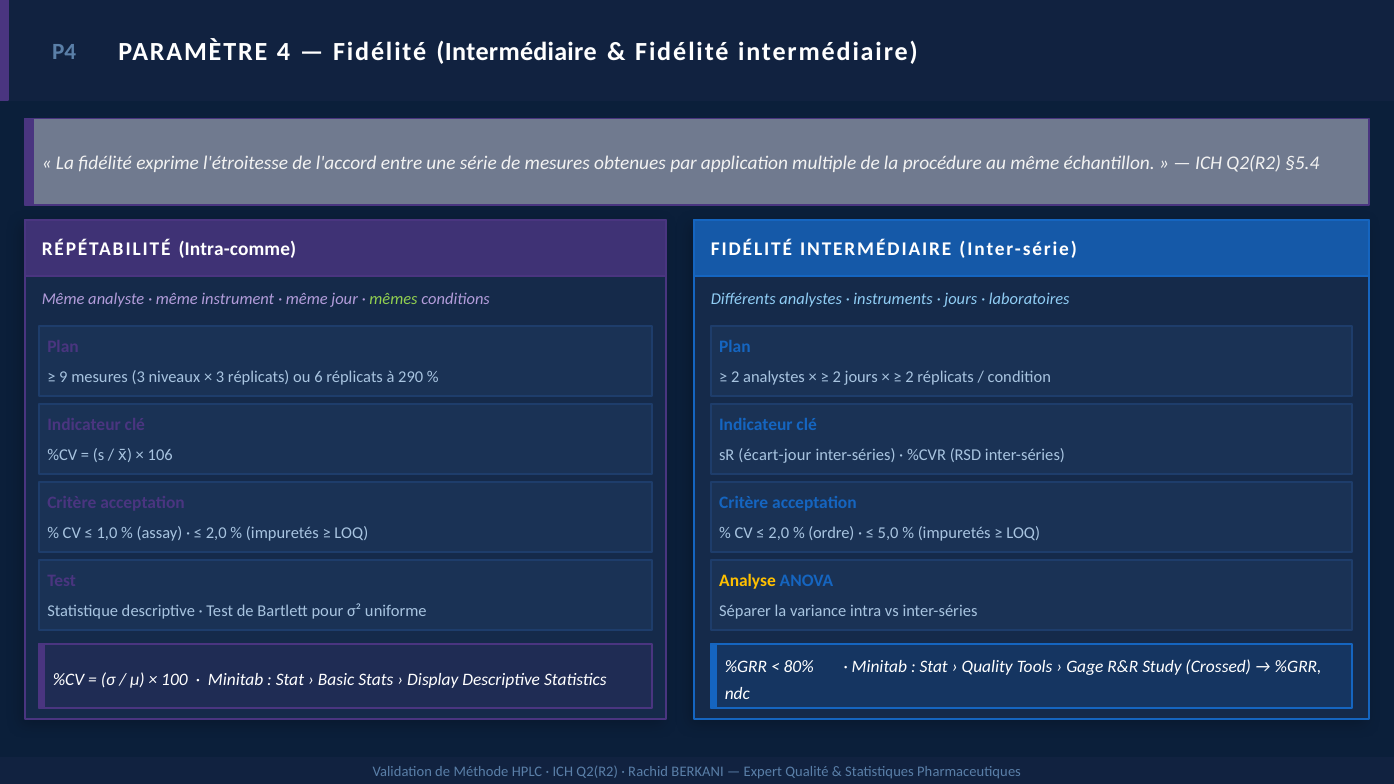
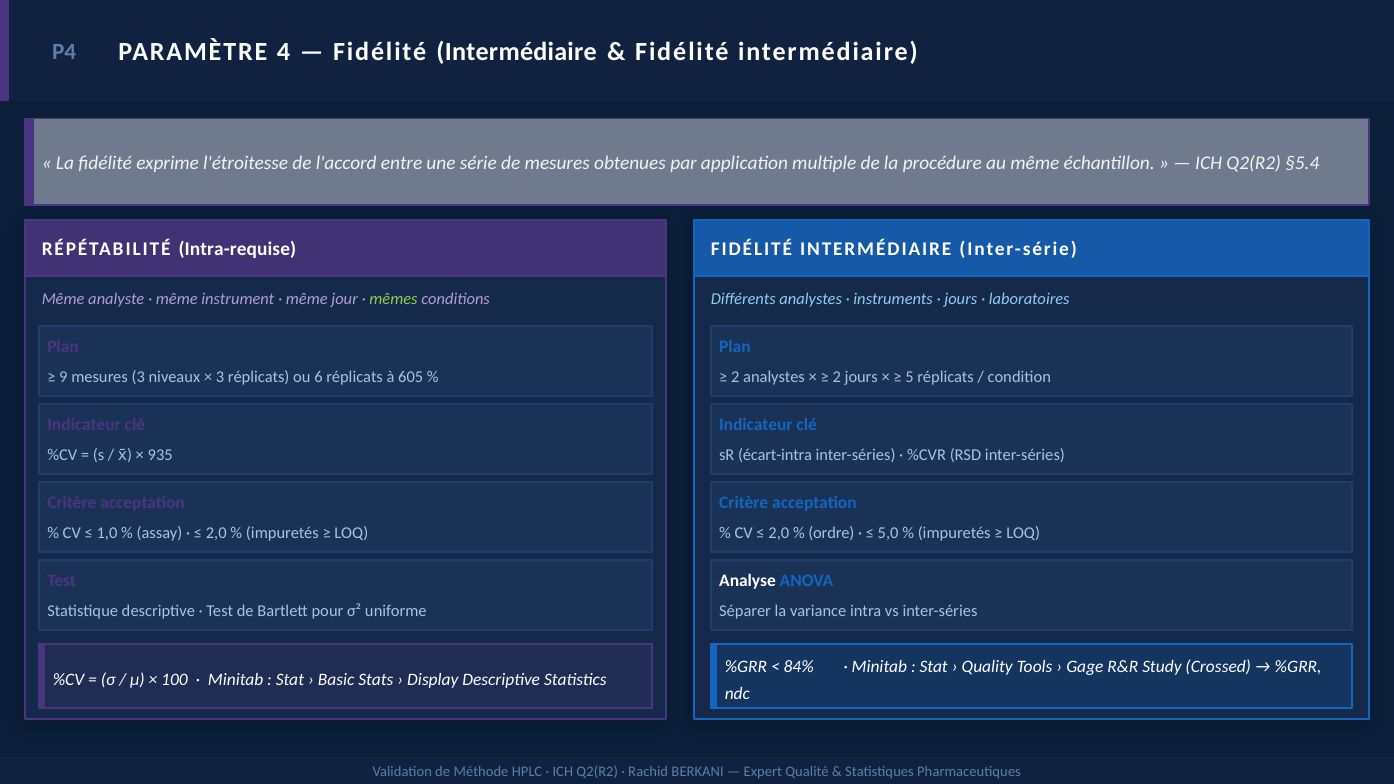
Intra-comme: Intra-comme -> Intra-requise (237, 249)
290: 290 -> 605 (411, 377)
2: 2 -> 5 (910, 377)
106: 106 -> 935 (160, 456)
écart-jour: écart-jour -> écart-intra (775, 456)
Analyse colour: yellow -> white (748, 581)
80%: 80% -> 84% (799, 667)
